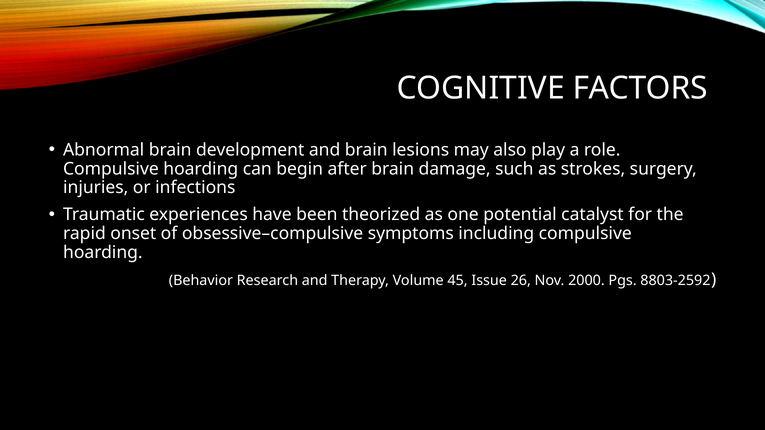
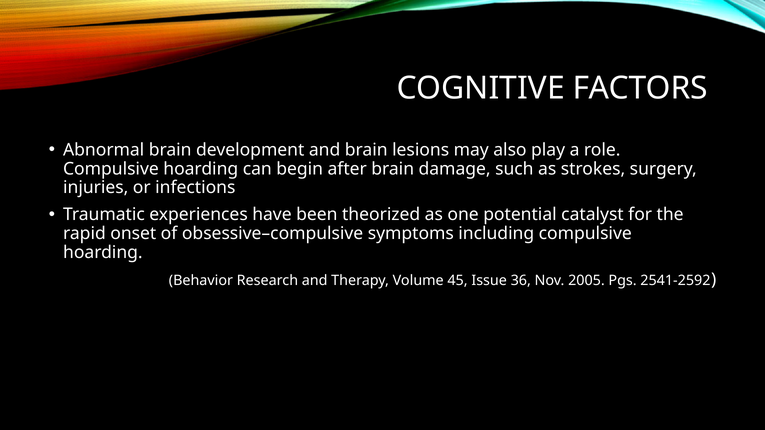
26: 26 -> 36 (521, 280)
2000: 2000 -> 2005 (586, 280)
8803-2592: 8803-2592 -> 2541-2592 (675, 280)
